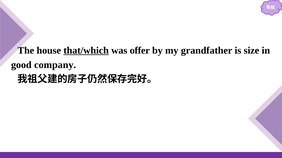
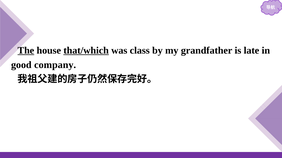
The underline: none -> present (26, 51)
offer: offer -> class (140, 51)
size: size -> late (251, 51)
